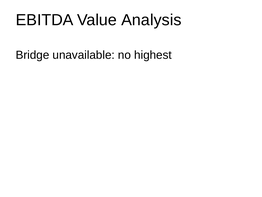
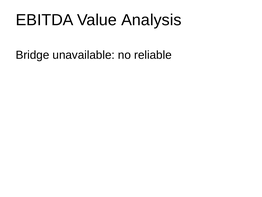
highest: highest -> reliable (153, 55)
